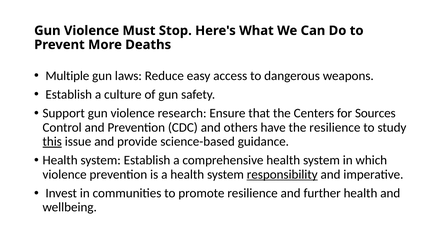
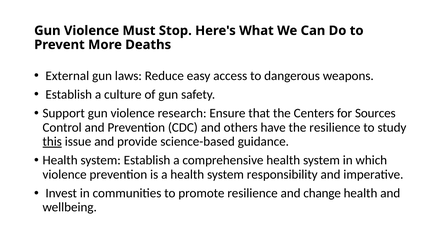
Multiple: Multiple -> External (67, 76)
responsibility underline: present -> none (282, 174)
further: further -> change (322, 193)
